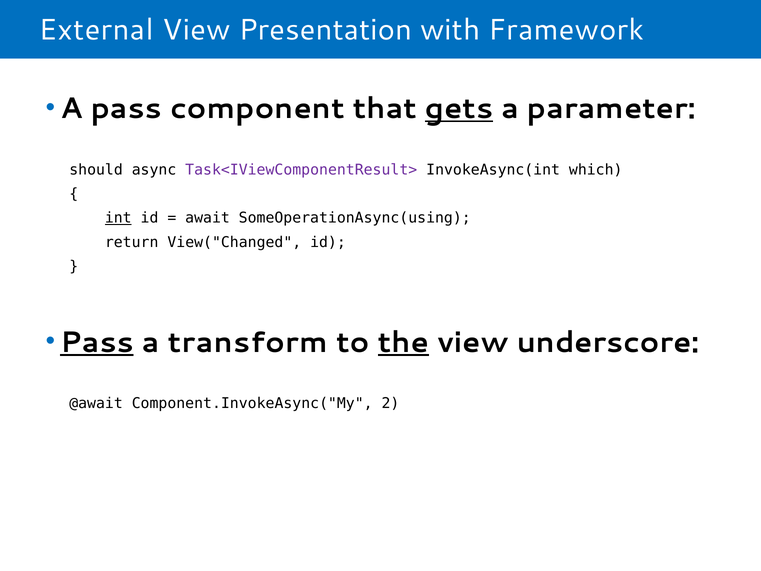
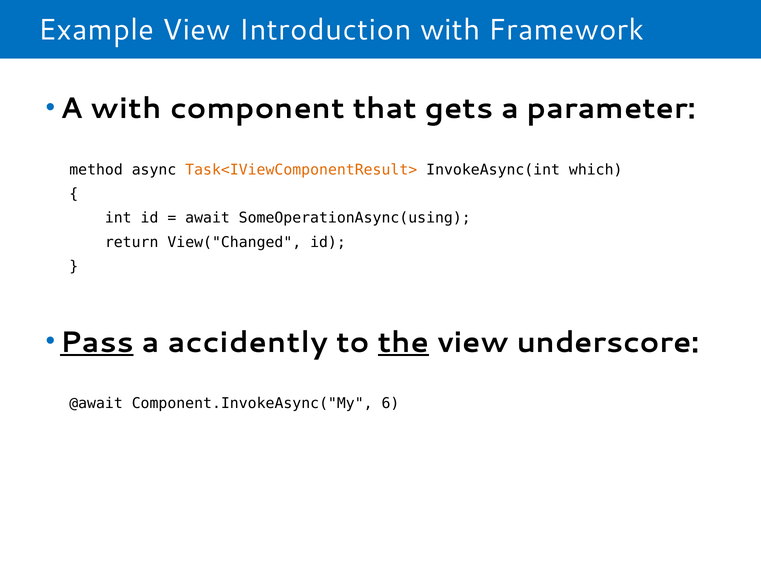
External: External -> Example (96, 30)
Presentation: Presentation -> Introduction (325, 30)
A pass: pass -> with (126, 109)
gets underline: present -> none (459, 109)
should: should -> method (96, 170)
Task<IViewComponentResult> colour: purple -> orange (301, 170)
int underline: present -> none (118, 218)
transform: transform -> accidently (248, 342)
2: 2 -> 6 (390, 403)
